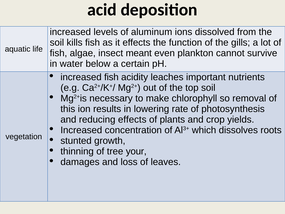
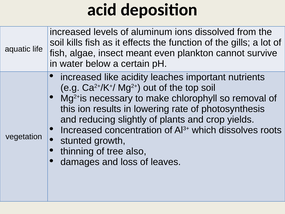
increased fish: fish -> like (111, 77)
reducing effects: effects -> slightly (132, 119)
your: your -> also (136, 151)
